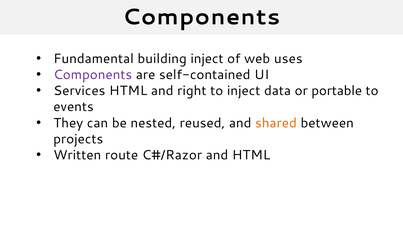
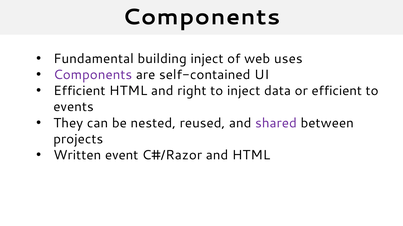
Services: Services -> Efficient (79, 91)
or portable: portable -> efficient (337, 91)
shared colour: orange -> purple (276, 123)
route: route -> event (122, 156)
